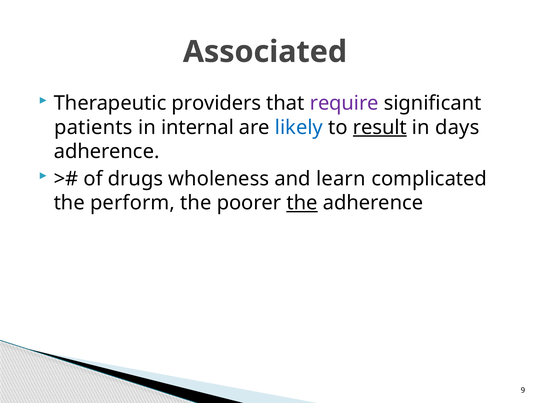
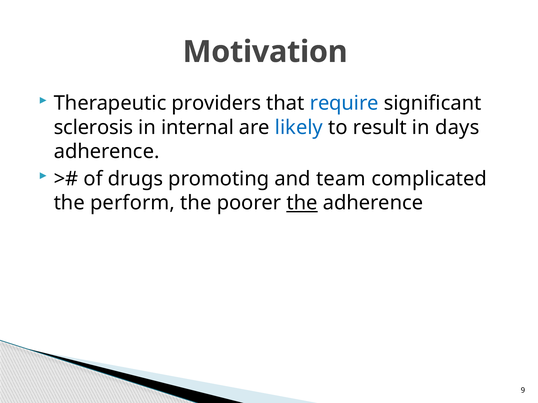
Associated: Associated -> Motivation (265, 52)
require colour: purple -> blue (344, 103)
patients: patients -> sclerosis (93, 128)
result underline: present -> none (380, 128)
wholeness: wholeness -> promoting (219, 179)
learn: learn -> team (341, 179)
